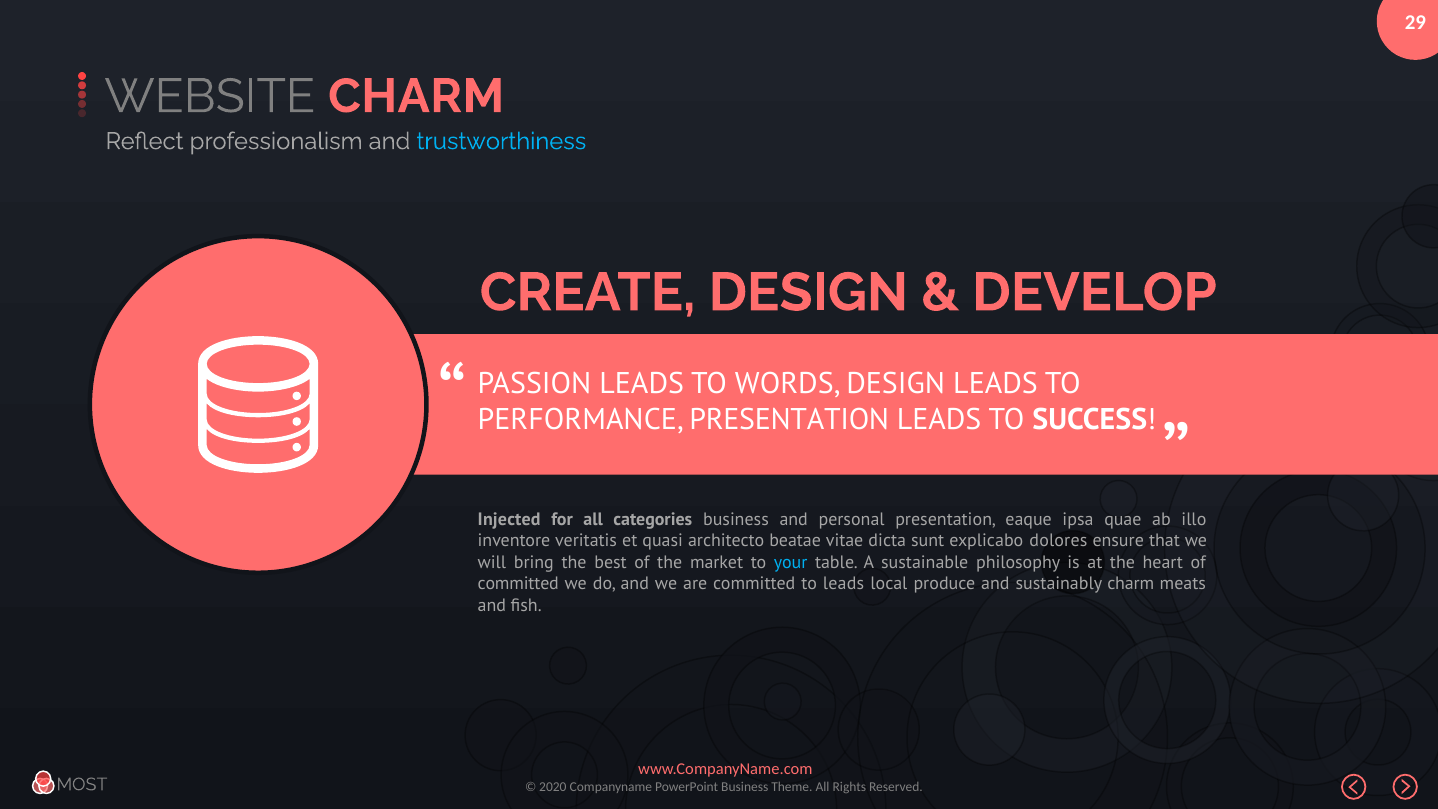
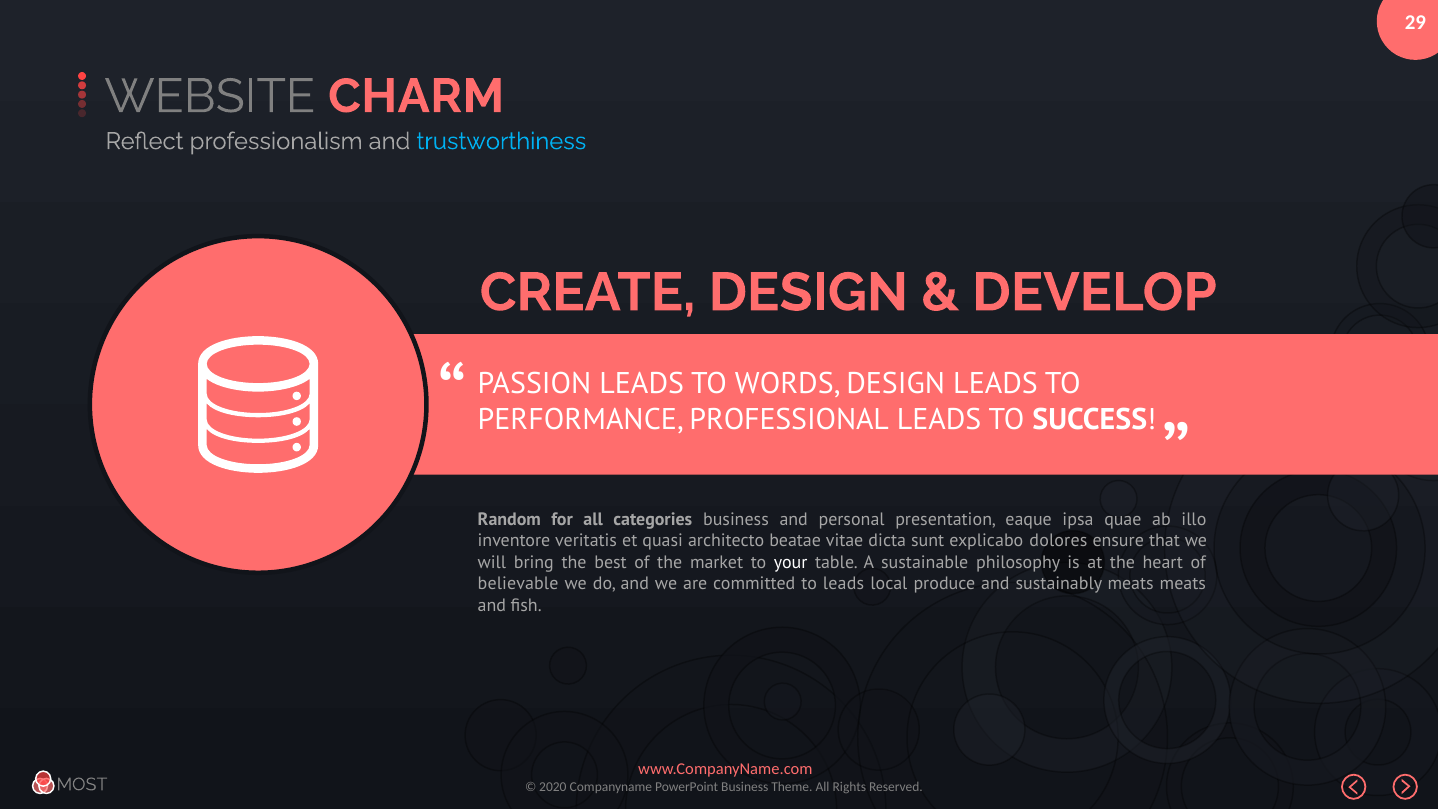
PERFORMANCE PRESENTATION: PRESENTATION -> PROFESSIONAL (789, 420)
Injected: Injected -> Random (509, 519)
your colour: light blue -> white (791, 562)
committed: committed -> believable (518, 584)
sustainably charm: charm -> meats (1131, 584)
